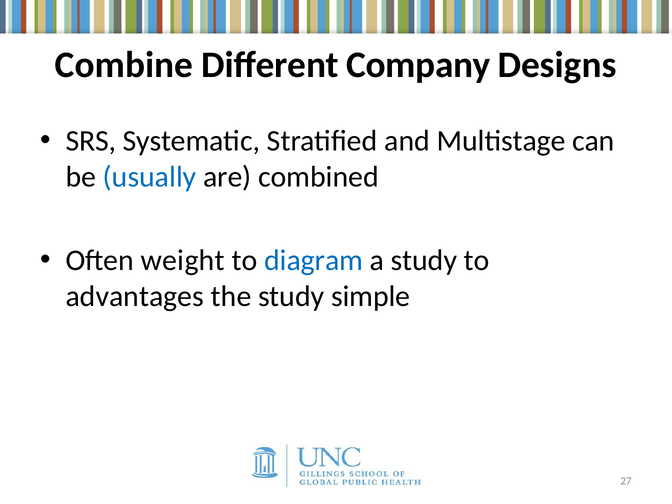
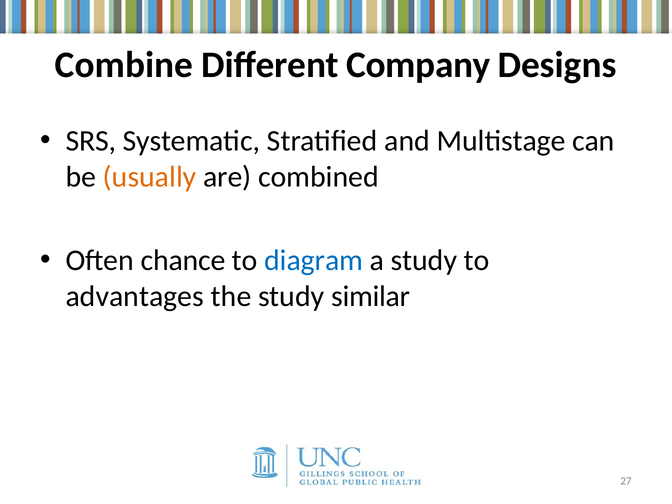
usually colour: blue -> orange (150, 177)
weight: weight -> chance (183, 260)
simple: simple -> similar (371, 296)
